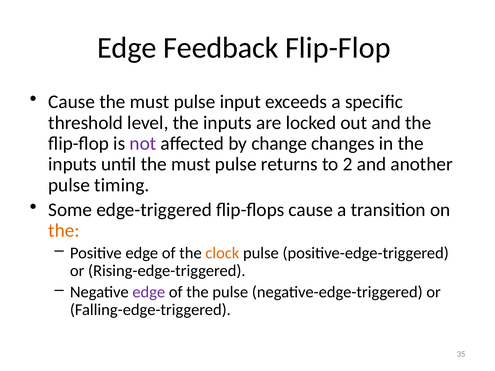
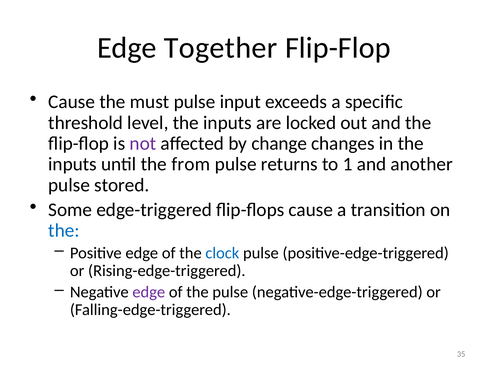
Feedback: Feedback -> Together (221, 48)
until the must: must -> from (191, 164)
2: 2 -> 1 (348, 164)
timing: timing -> stored (122, 185)
the colour: orange -> blue (64, 231)
clock colour: orange -> blue (222, 253)
